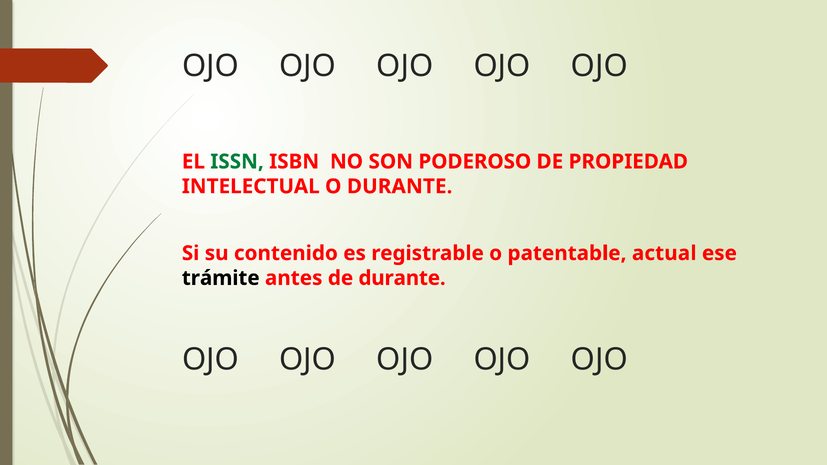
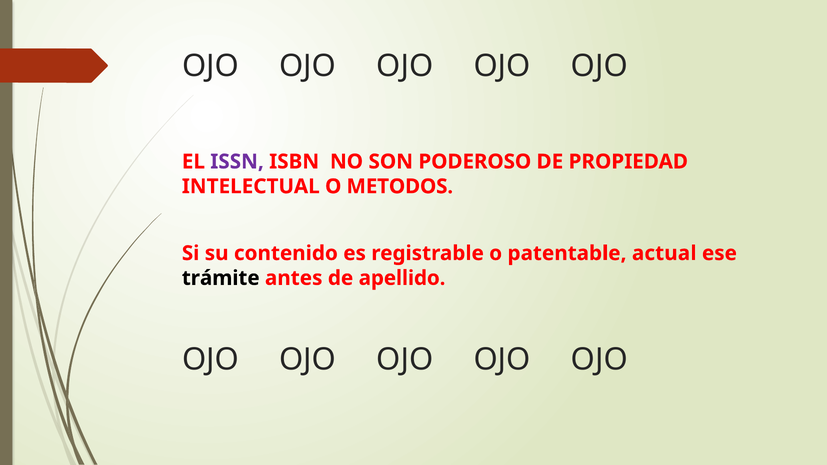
ISSN colour: green -> purple (237, 162)
O DURANTE: DURANTE -> METODOS (400, 187)
de durante: durante -> apellido (402, 278)
